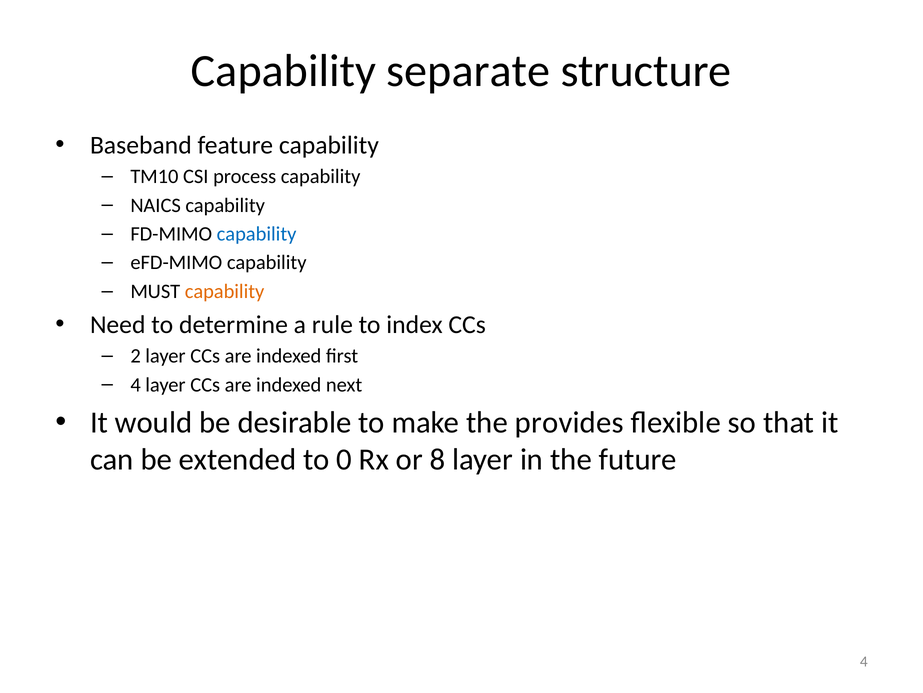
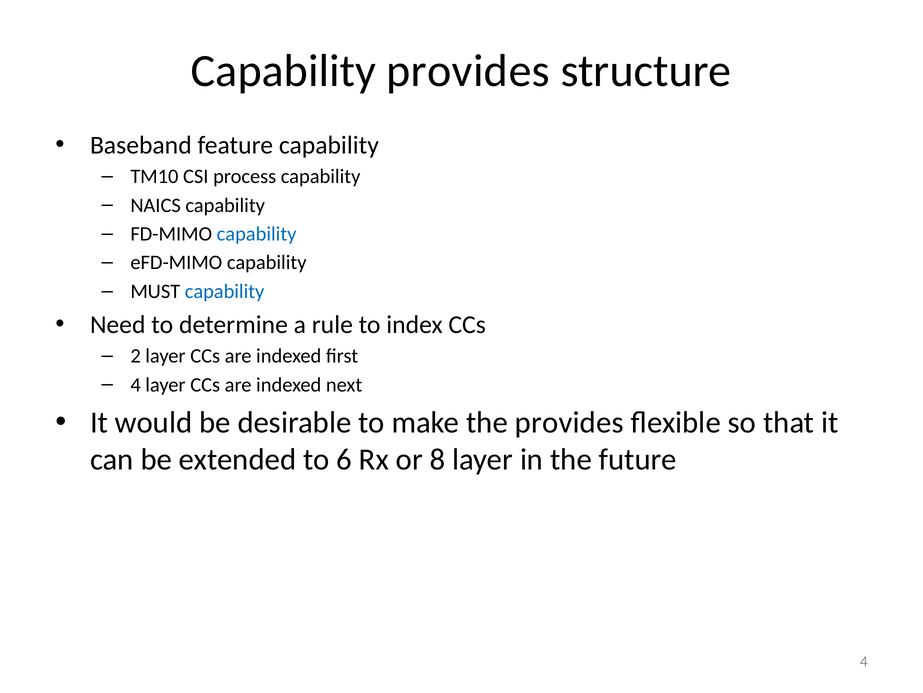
Capability separate: separate -> provides (468, 71)
capability colour: orange -> blue (225, 291)
0: 0 -> 6 (344, 459)
